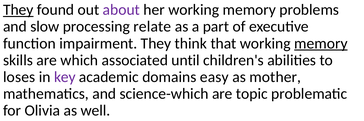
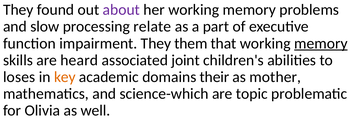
They underline: present -> none (18, 10)
think: think -> them (191, 43)
which: which -> heard (79, 60)
until: until -> joint (186, 60)
key colour: purple -> orange (65, 77)
easy: easy -> their (214, 77)
